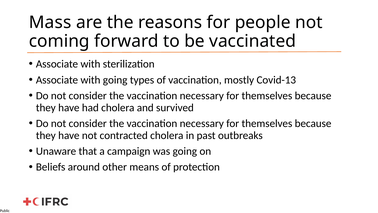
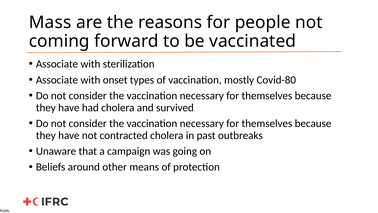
with going: going -> onset (115, 80)
Covid-13: Covid-13 -> Covid-80 (276, 80)
